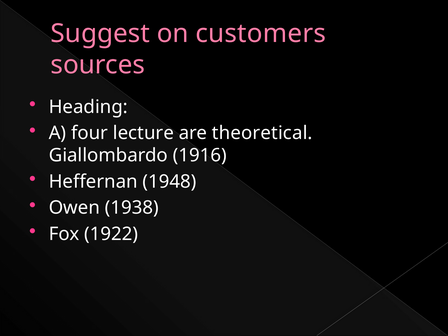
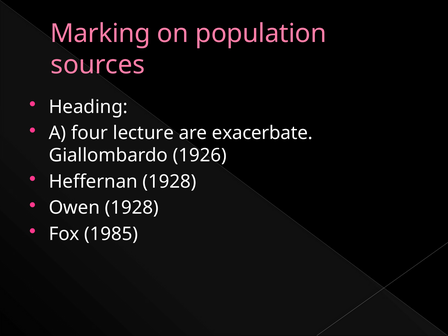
Suggest: Suggest -> Marking (100, 34)
customers: customers -> population (261, 34)
theoretical: theoretical -> exacerbate (262, 133)
1916: 1916 -> 1926 (200, 155)
Heffernan 1948: 1948 -> 1928 (169, 182)
Owen 1938: 1938 -> 1928 (132, 208)
1922: 1922 -> 1985 (111, 234)
